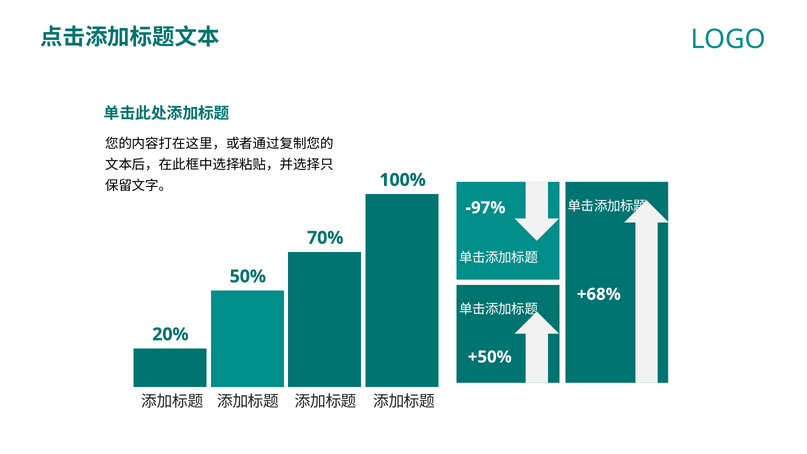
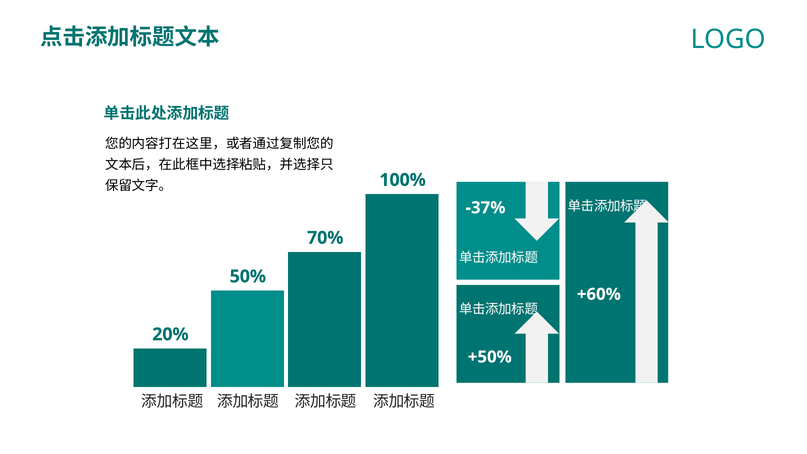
-97%: -97% -> -37% (486, 208)
+68%: +68% -> +60% (599, 294)
